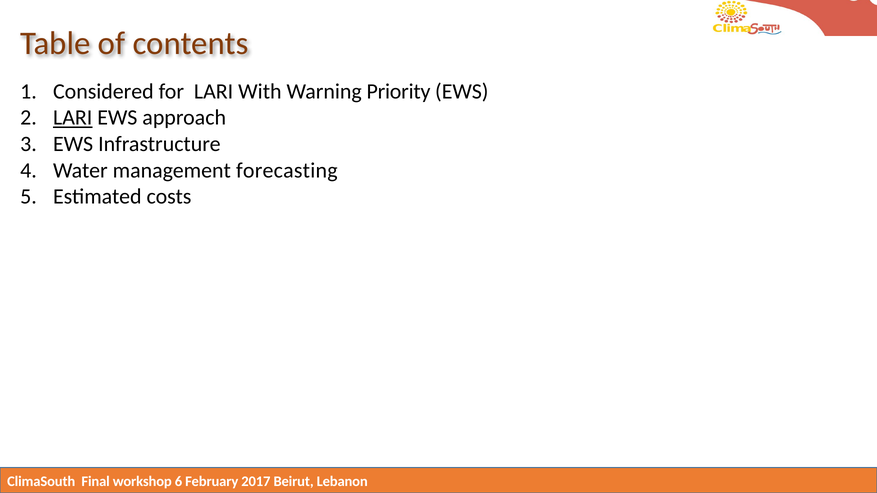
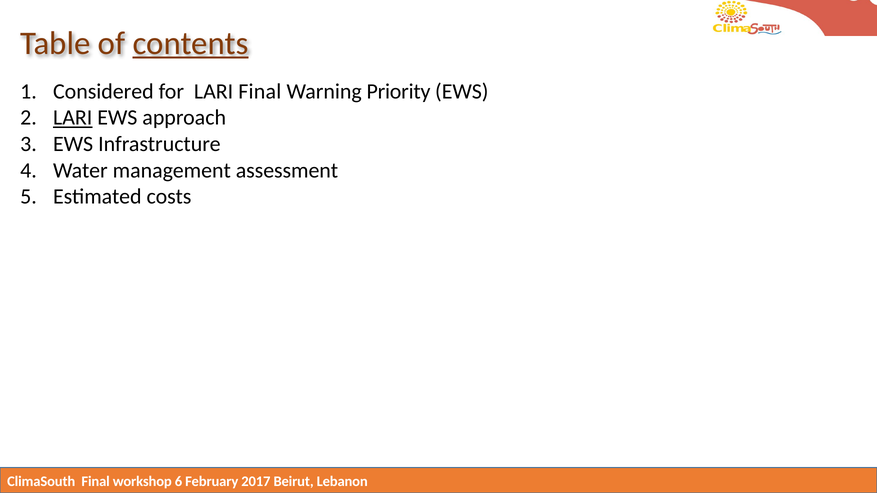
contents underline: none -> present (191, 43)
LARI With: With -> Final (260, 92)
forecasting: forecasting -> assessment (287, 170)
